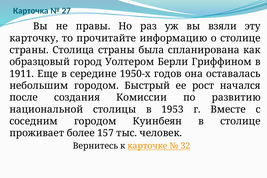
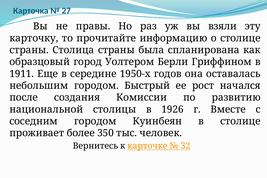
1953: 1953 -> 1926 (172, 109)
157: 157 -> 350 (106, 133)
